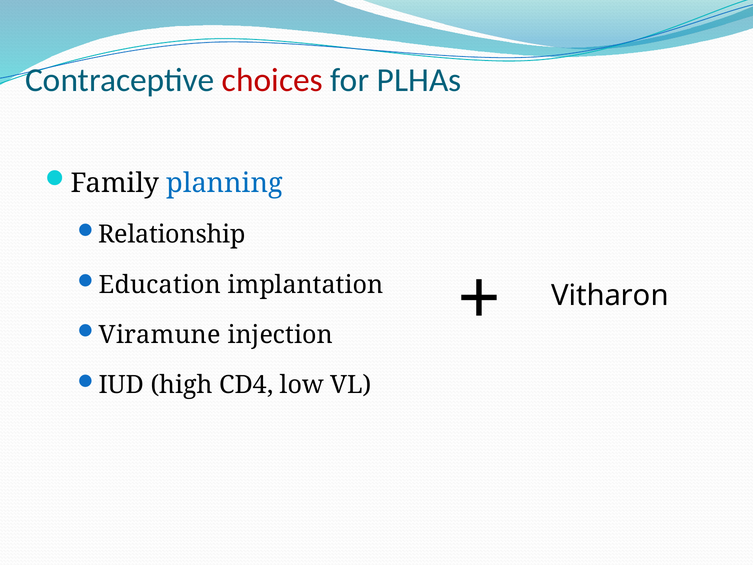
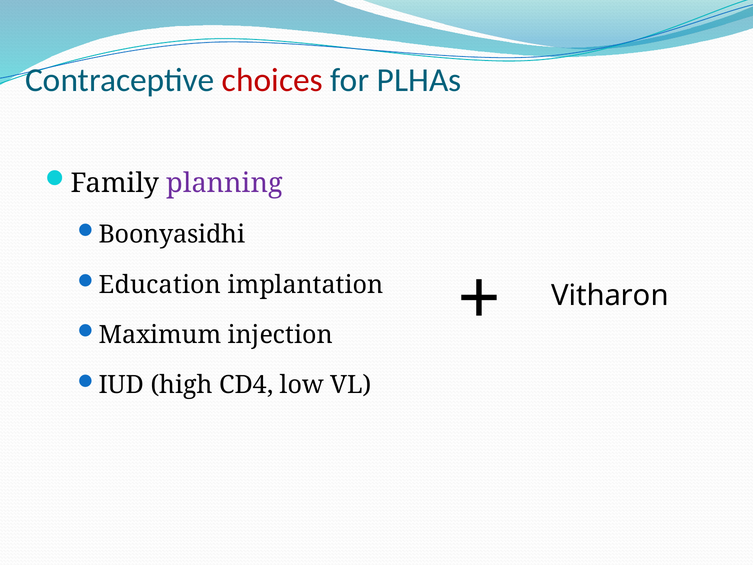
planning colour: blue -> purple (225, 183)
Relationship: Relationship -> Boonyasidhi (172, 234)
Viramune: Viramune -> Maximum (160, 335)
